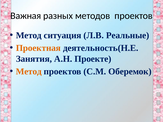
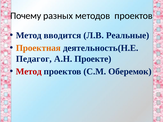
Важная: Важная -> Почему (26, 16)
ситуация: ситуация -> вводится (62, 35)
Занятия: Занятия -> Педагог (34, 59)
Метод colour: orange -> red (29, 72)
